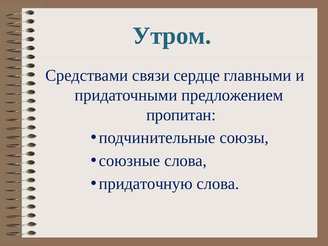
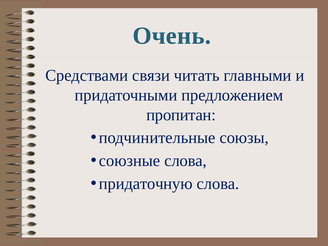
Утром: Утром -> Очень (172, 36)
сердце: сердце -> читать (197, 75)
